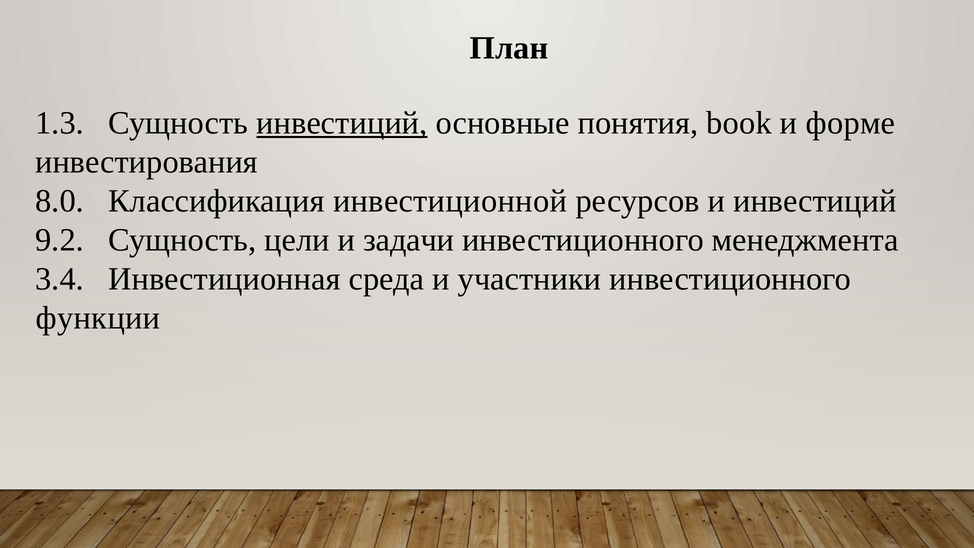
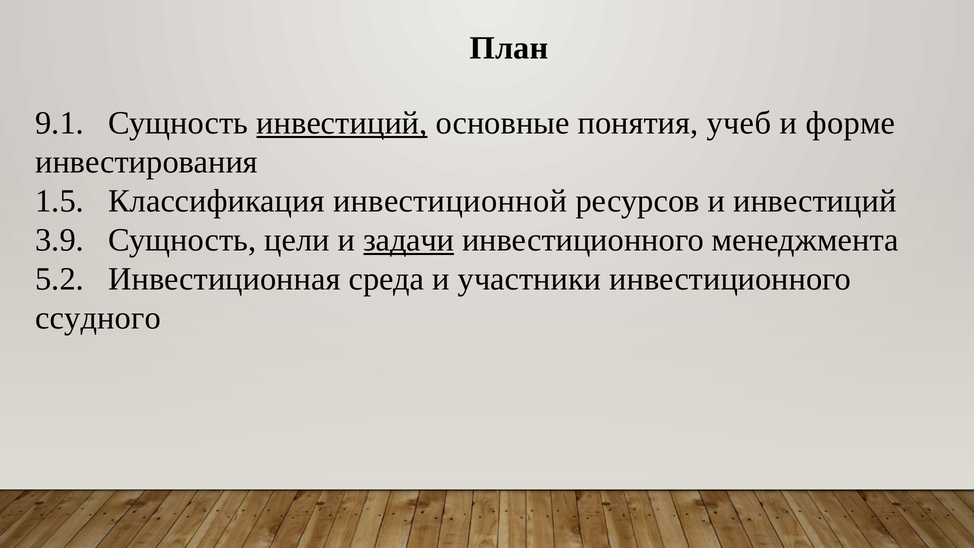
1.3: 1.3 -> 9.1 (60, 123)
book: book -> учеб (739, 123)
8.0: 8.0 -> 1.5 (60, 201)
9.2: 9.2 -> 3.9 (60, 240)
задачи underline: none -> present (409, 240)
3.4: 3.4 -> 5.2 (60, 279)
функции: функции -> ссудного (98, 318)
